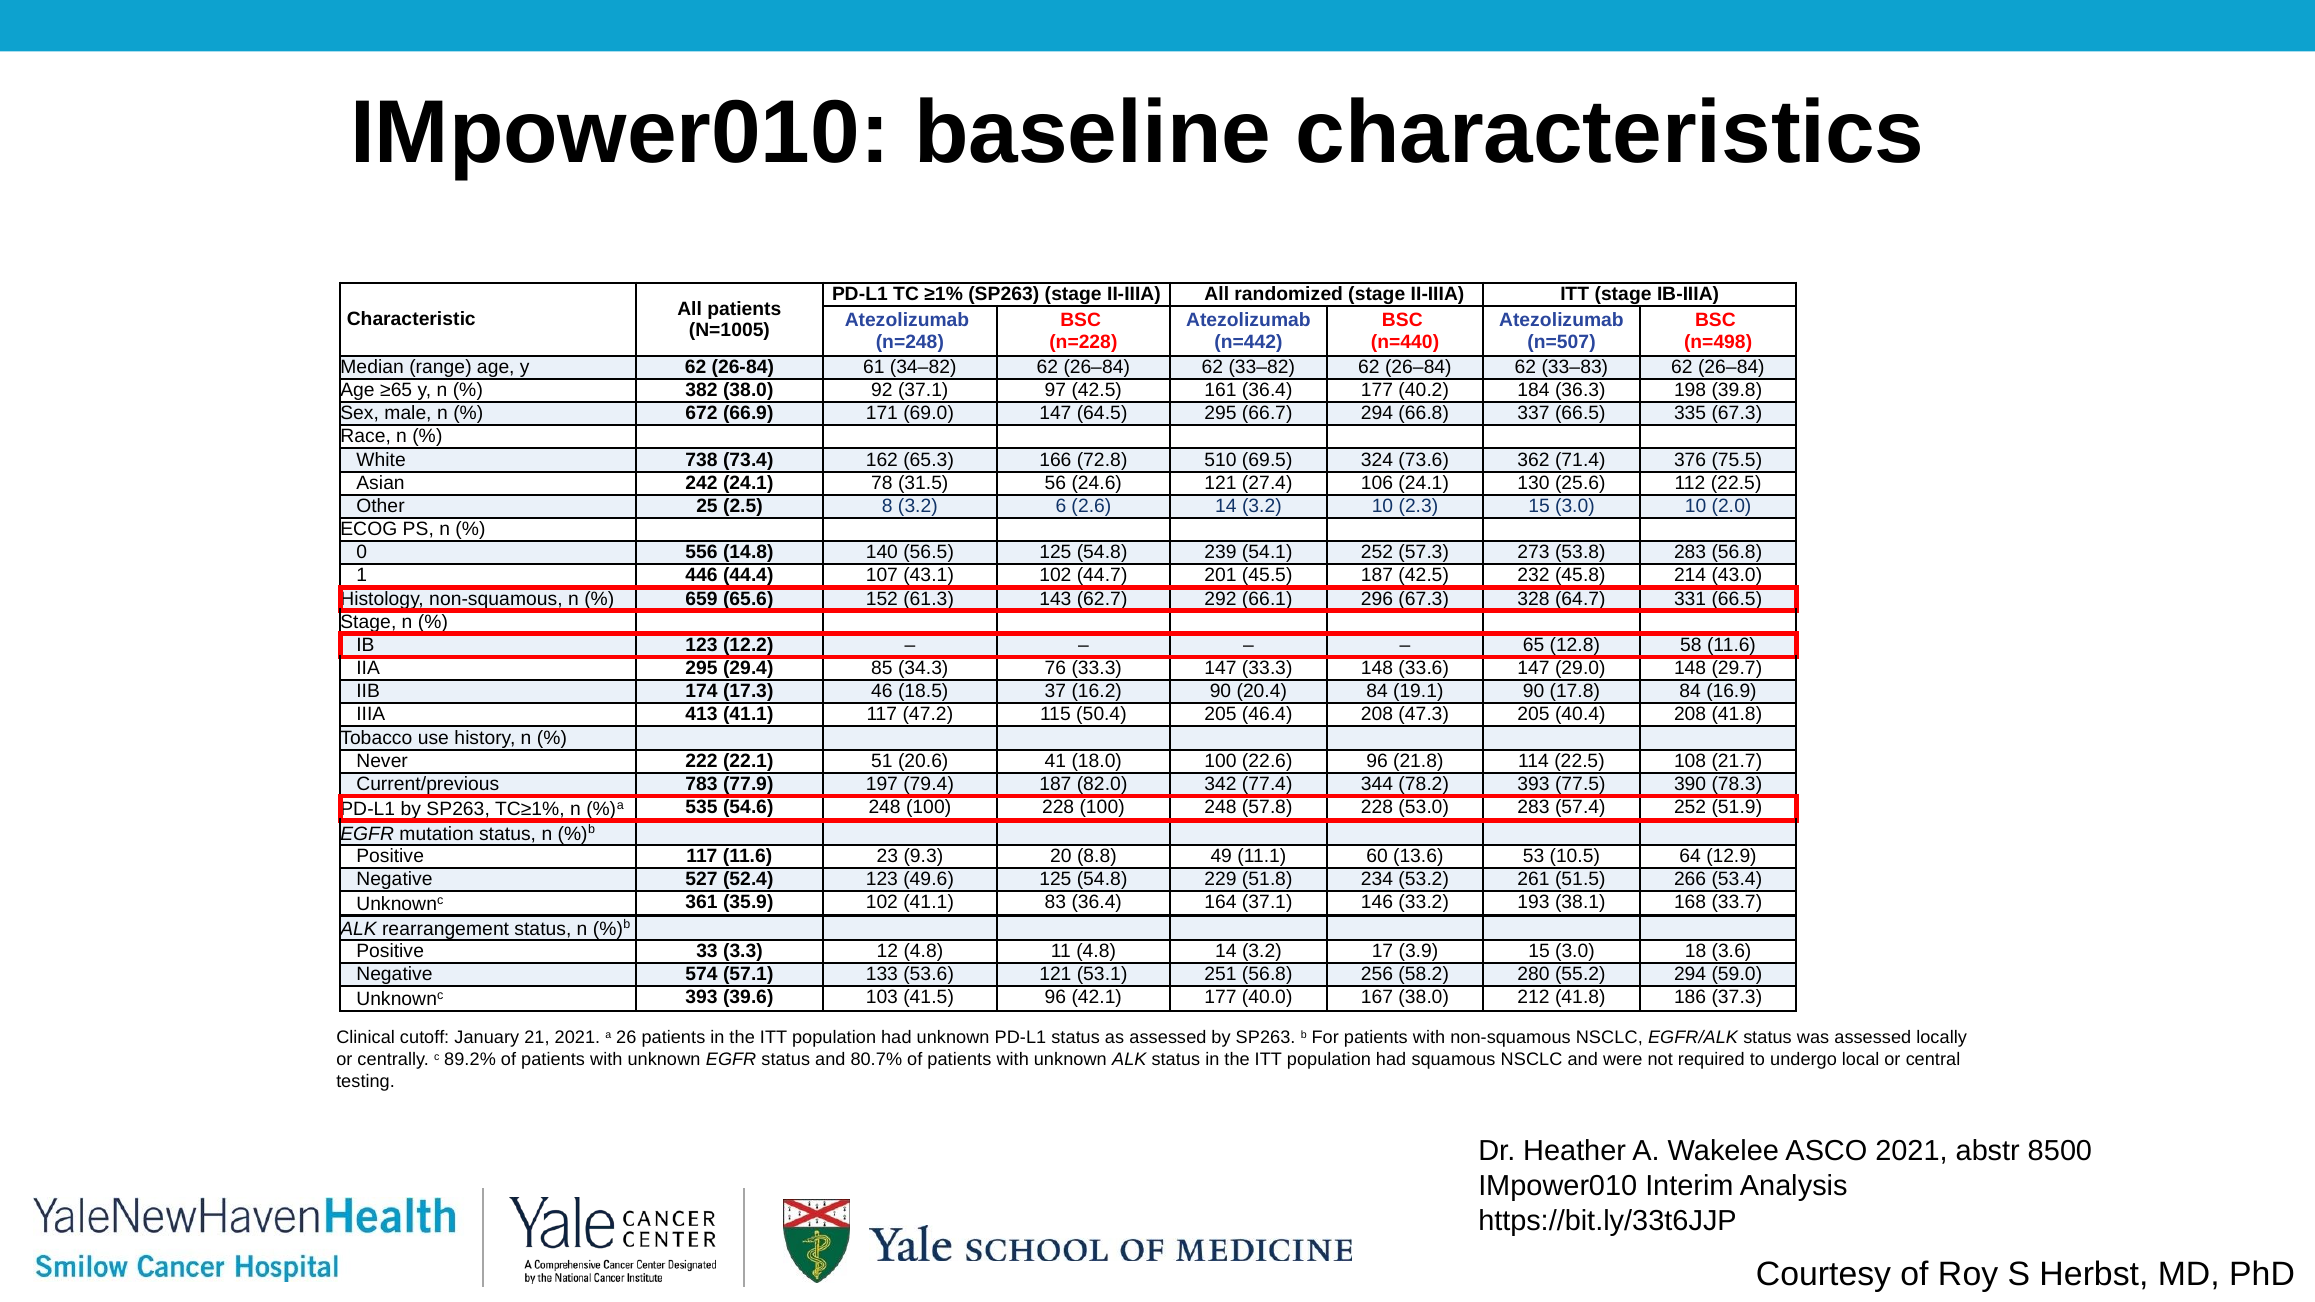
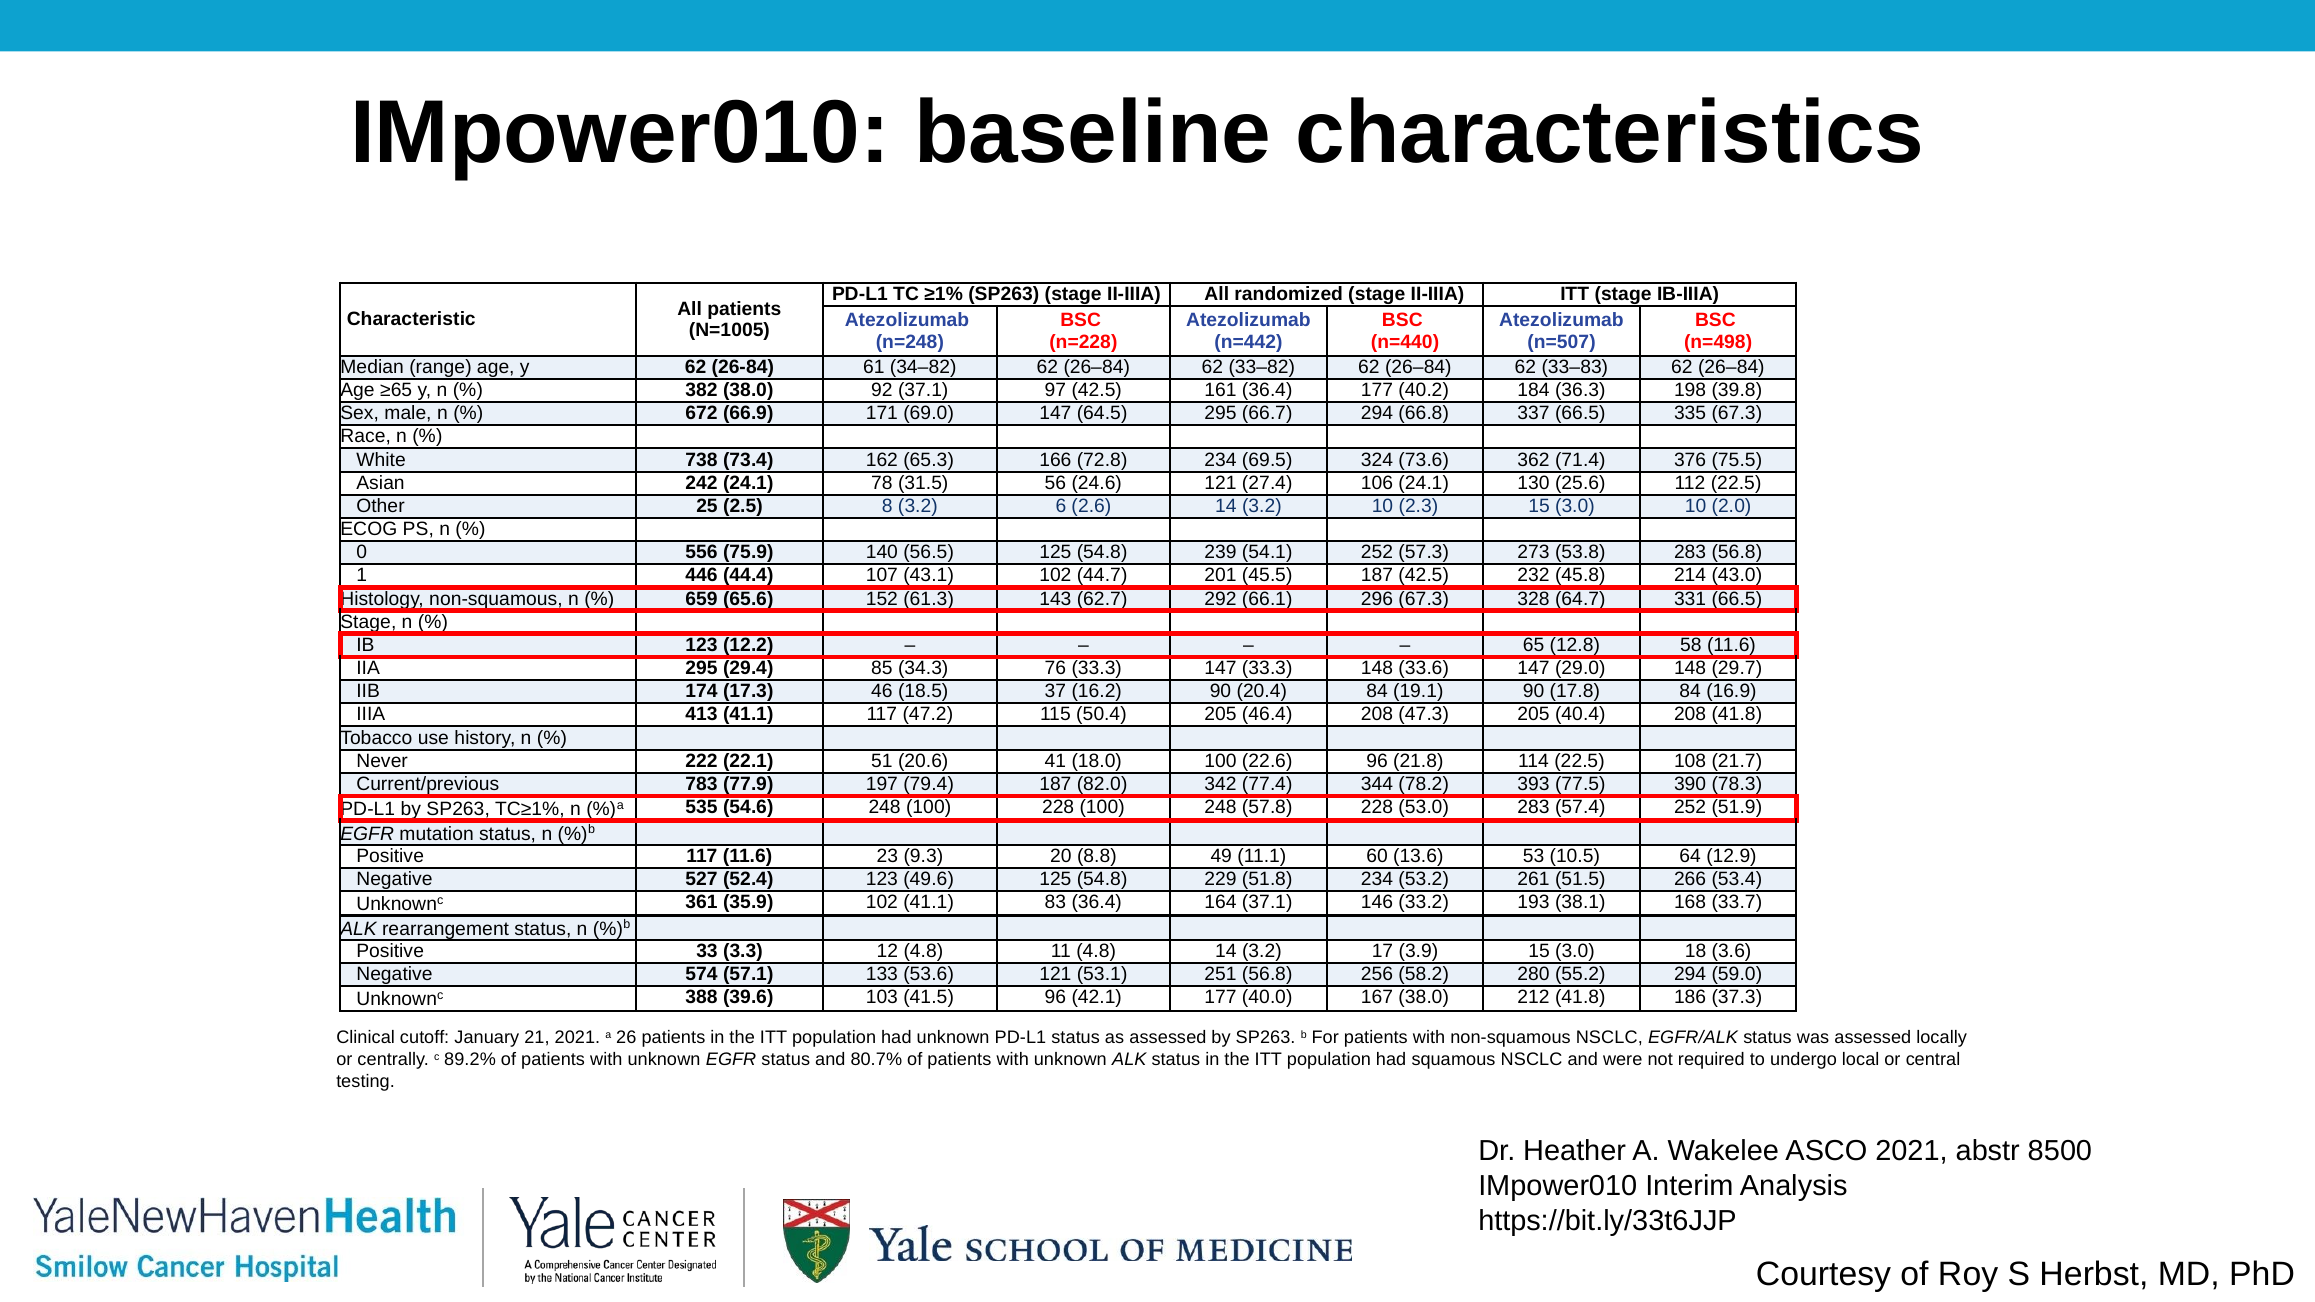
72.8 510: 510 -> 234 (1220, 460)
14.8: 14.8 -> 75.9 (748, 552)
Unknownc 393: 393 -> 388 (702, 998)
